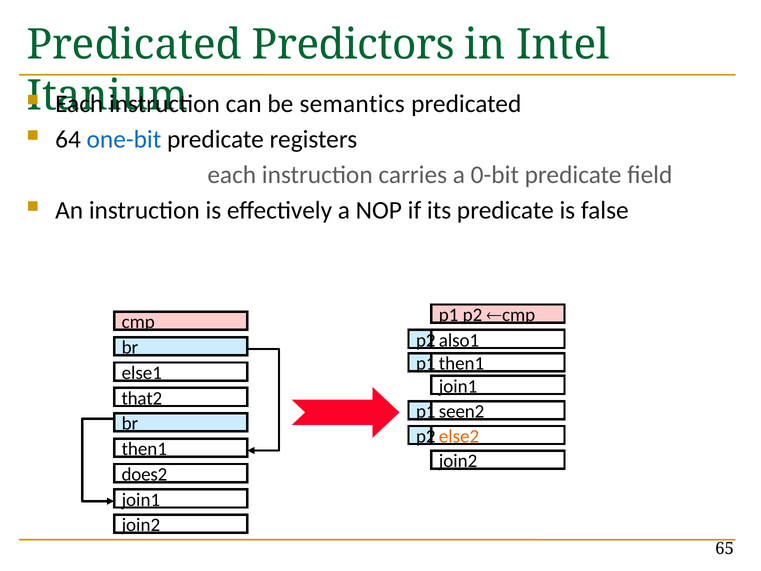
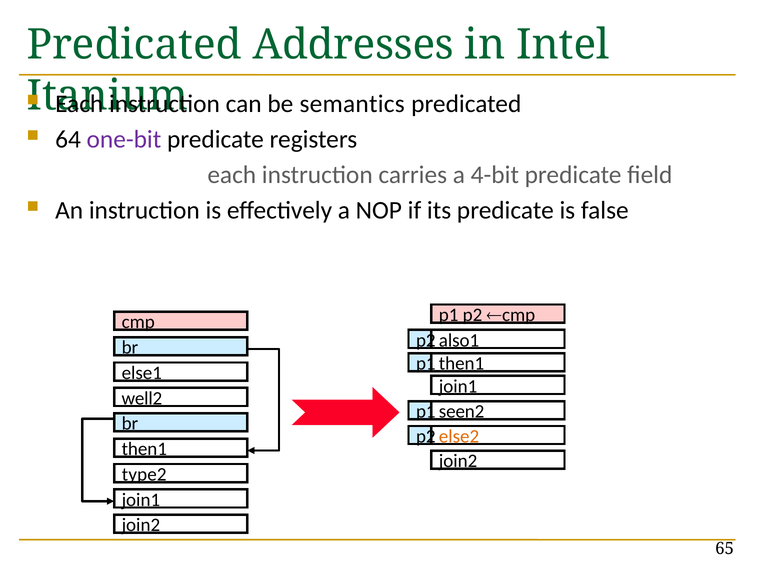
Predictors: Predictors -> Addresses (353, 45)
one-bit colour: blue -> purple (124, 139)
0-bit: 0-bit -> 4-bit (495, 175)
that2: that2 -> well2 (142, 398)
does2: does2 -> type2 (144, 474)
